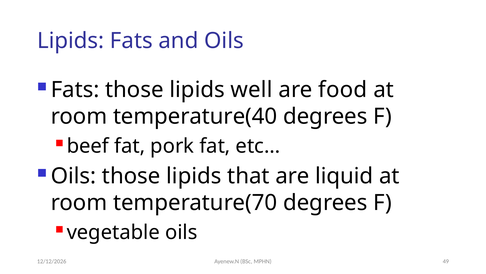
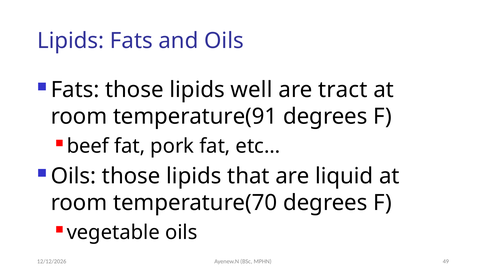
food: food -> tract (343, 90)
temperature(40: temperature(40 -> temperature(91 (195, 116)
